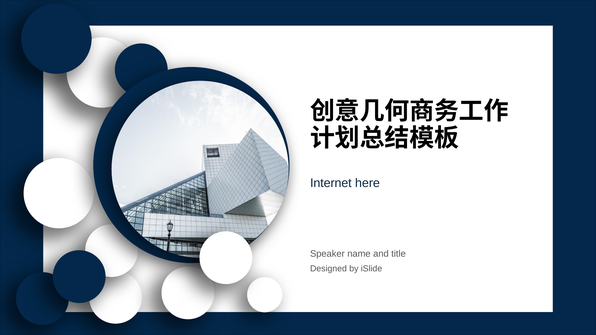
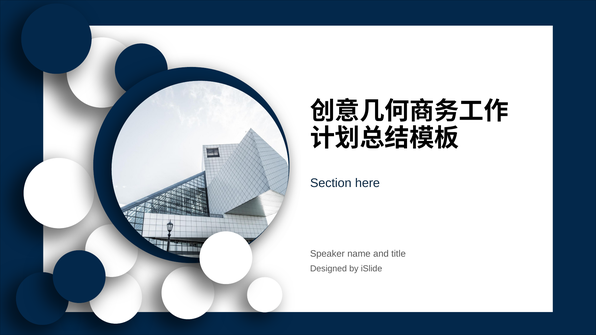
Internet: Internet -> Section (331, 183)
